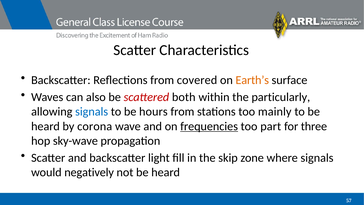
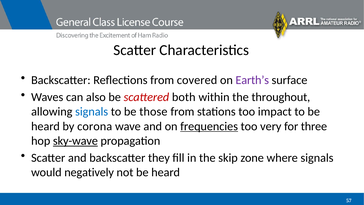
Earth’s colour: orange -> purple (252, 80)
particularly: particularly -> throughout (281, 97)
hours: hours -> those (153, 112)
mainly: mainly -> impact (275, 112)
part: part -> very (271, 126)
sky-wave underline: none -> present (75, 141)
light: light -> they (159, 158)
